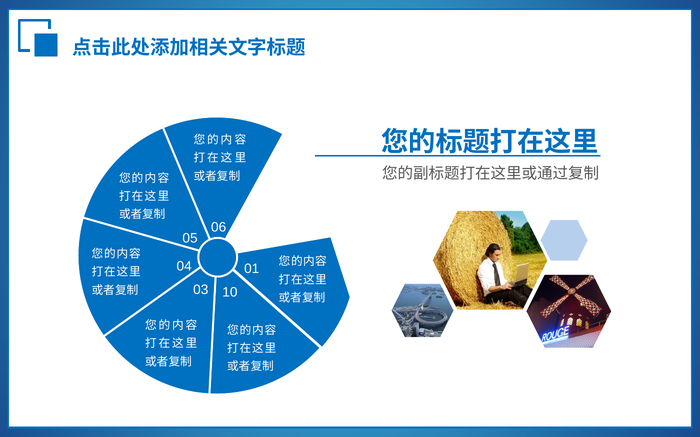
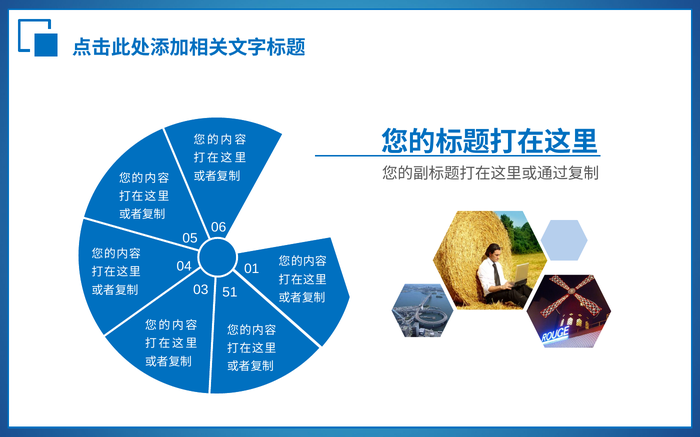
10: 10 -> 51 (230, 292)
